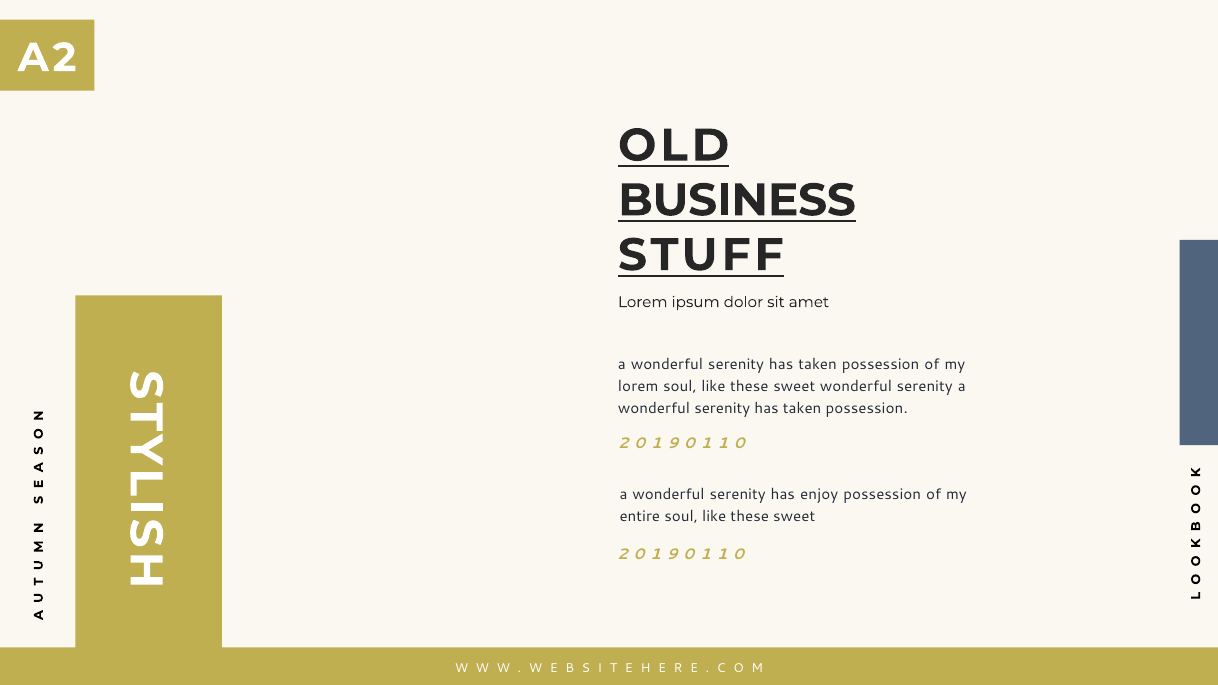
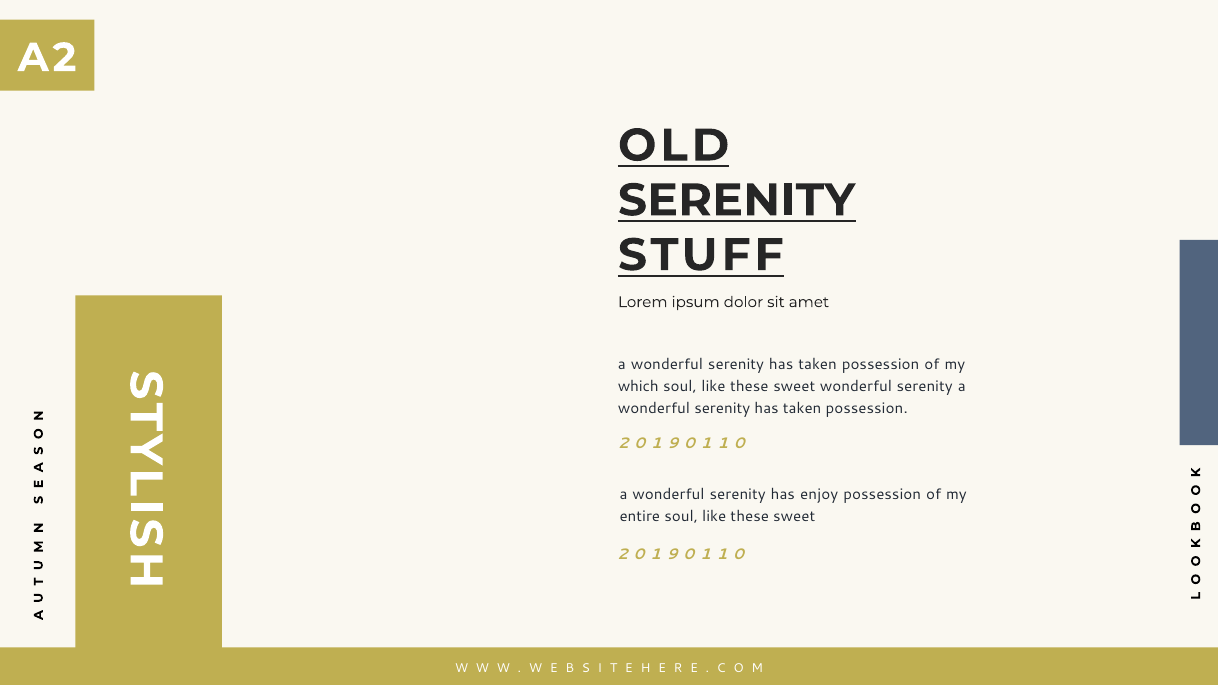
BUSINESS: BUSINESS -> SERENITY (737, 200)
lorem: lorem -> which (638, 387)
